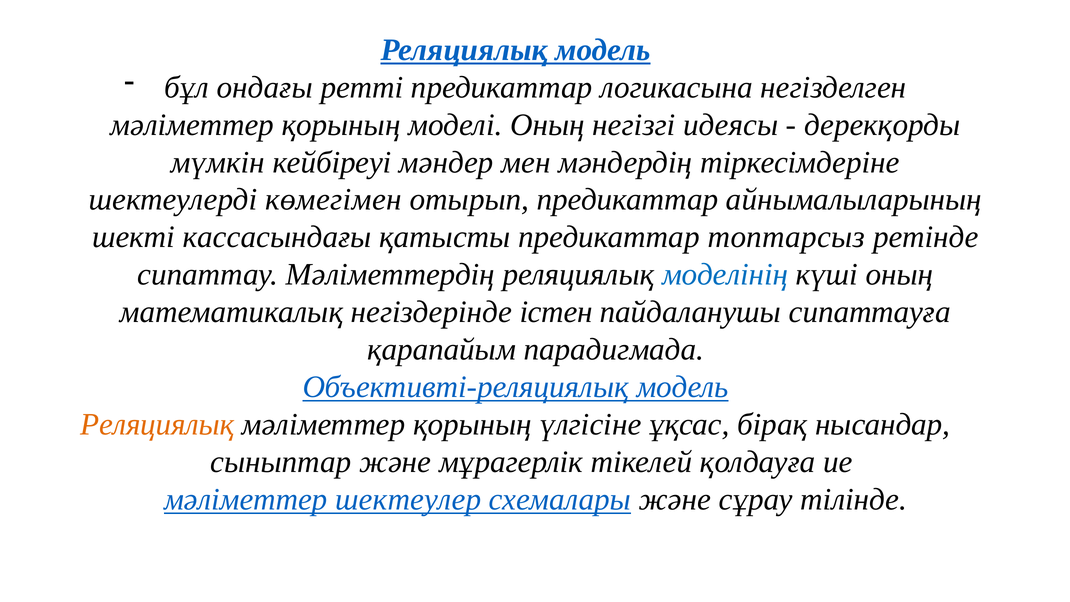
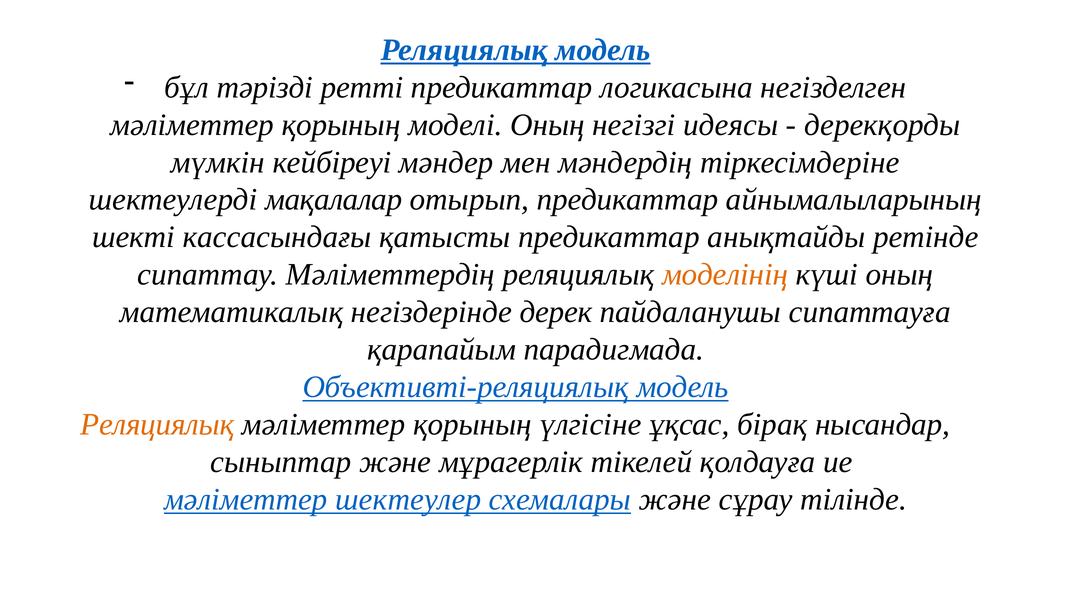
ондағы: ондағы -> тәрізді (265, 87)
көмегімен: көмегімен -> мақалалар (334, 200)
топтарсыз: топтарсыз -> анықтайды (786, 237)
моделінің colour: blue -> orange (725, 275)
істен: істен -> дерек (556, 312)
